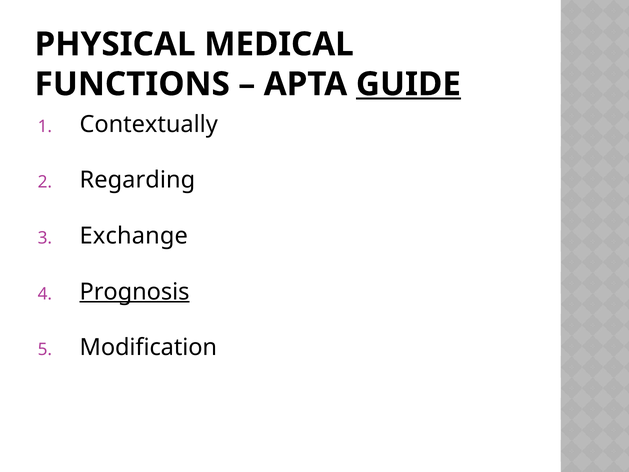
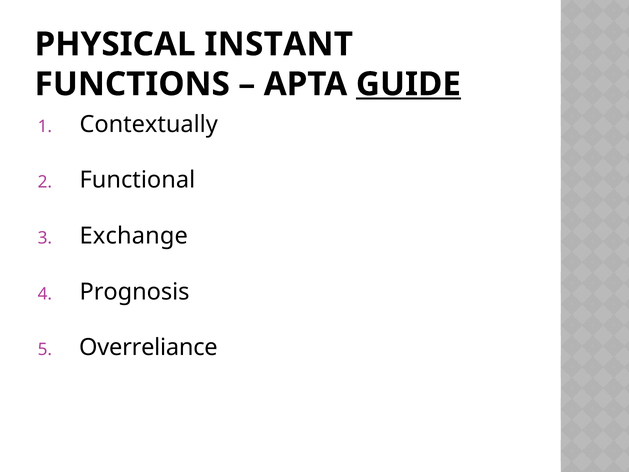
MEDICAL: MEDICAL -> INSTANT (279, 44)
Regarding: Regarding -> Functional (137, 180)
Prognosis underline: present -> none (135, 292)
Modification: Modification -> Overreliance (148, 347)
